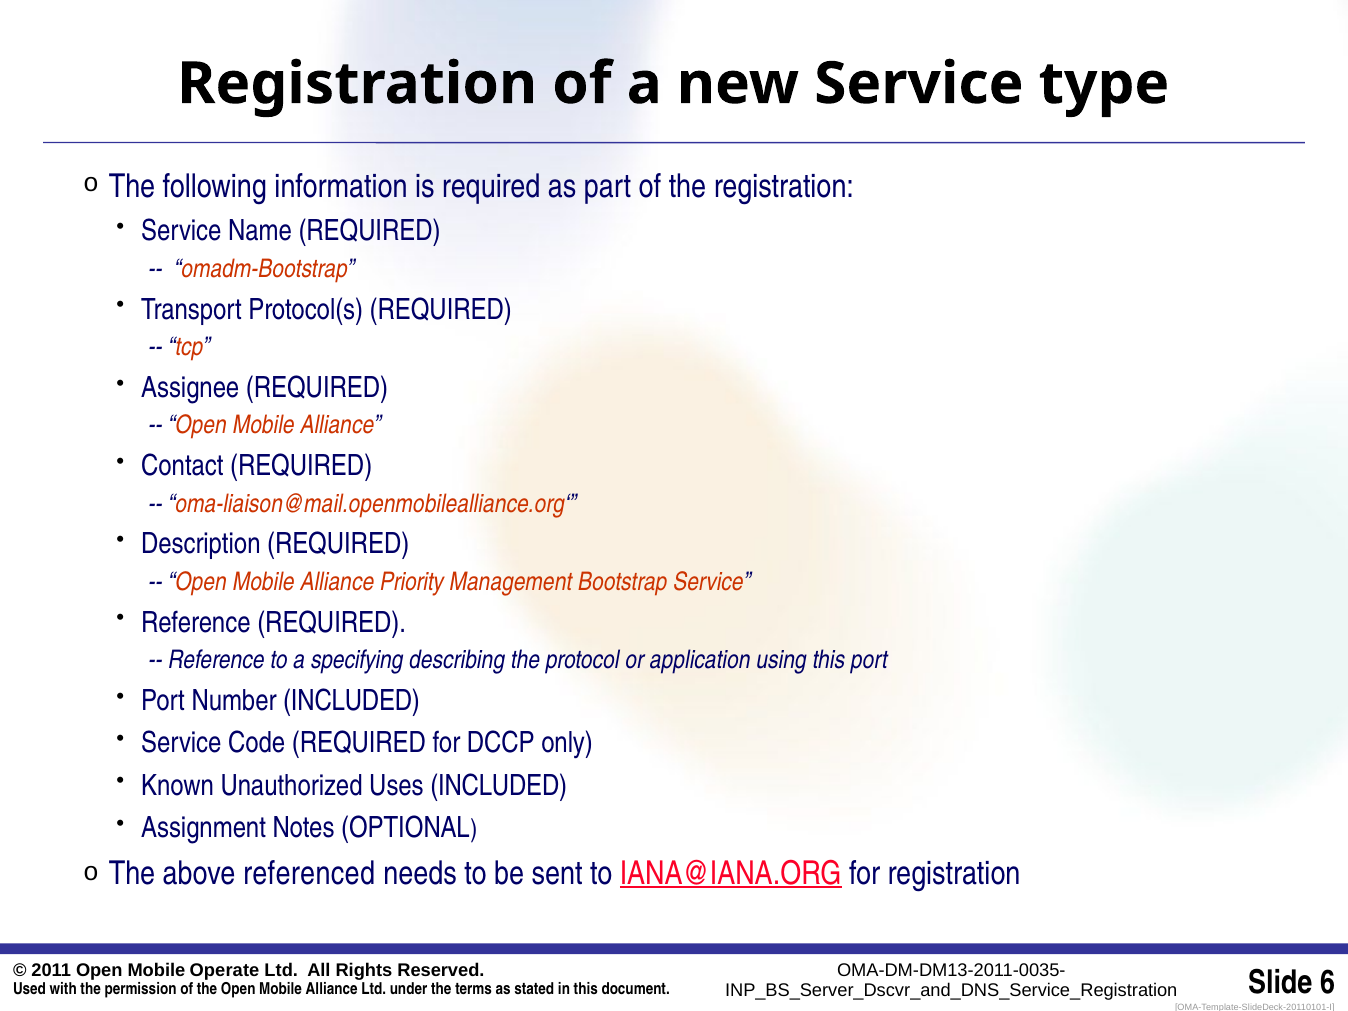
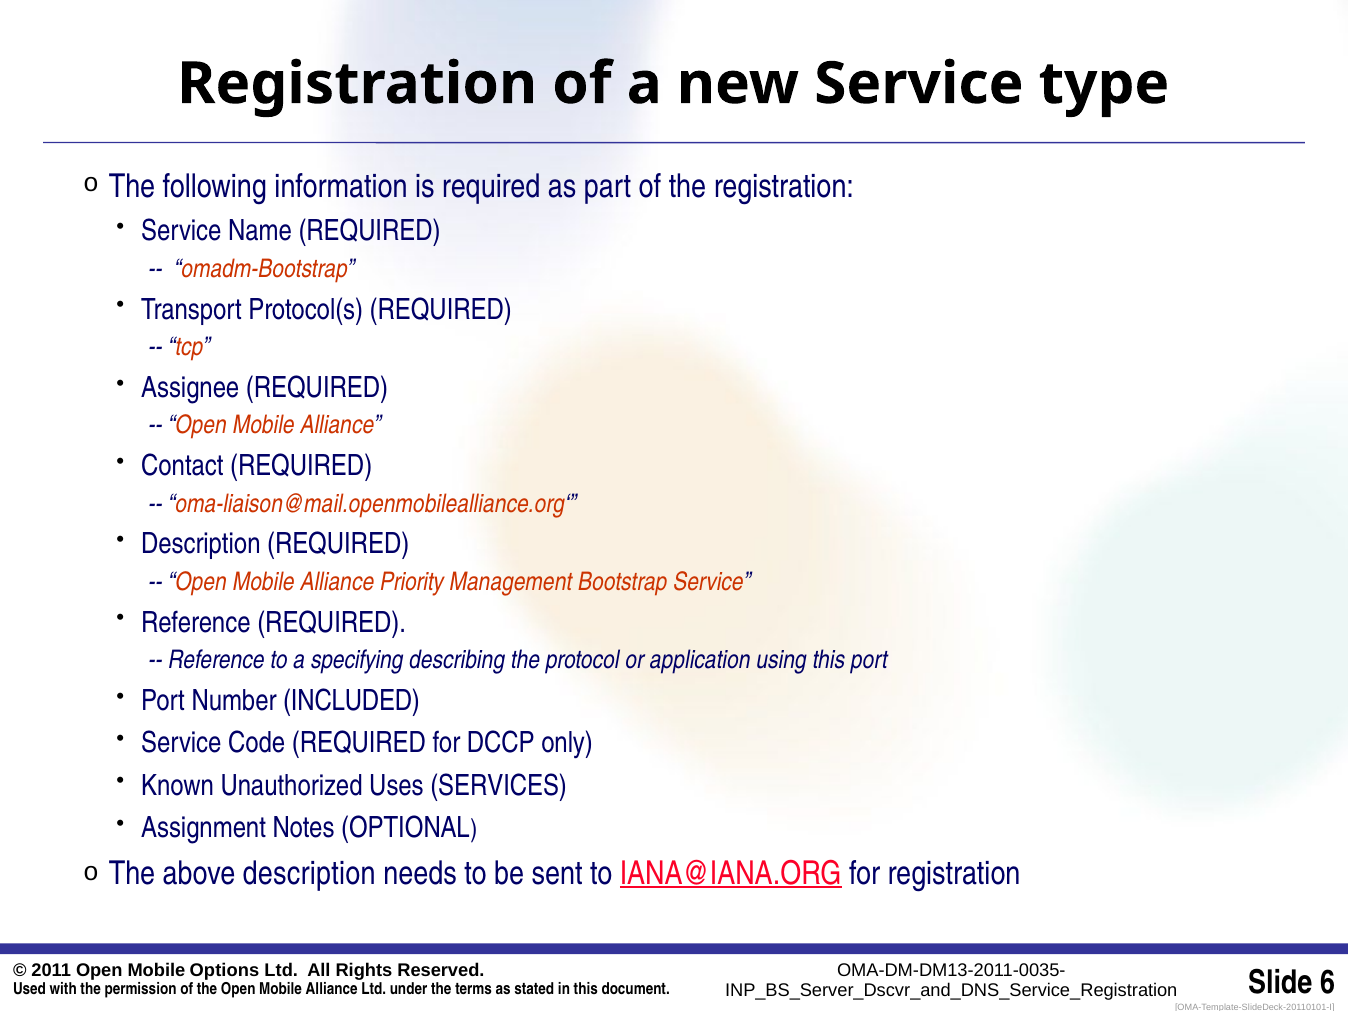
Uses INCLUDED: INCLUDED -> SERVICES (499, 786)
above referenced: referenced -> description (309, 874)
Operate: Operate -> Options (225, 971)
